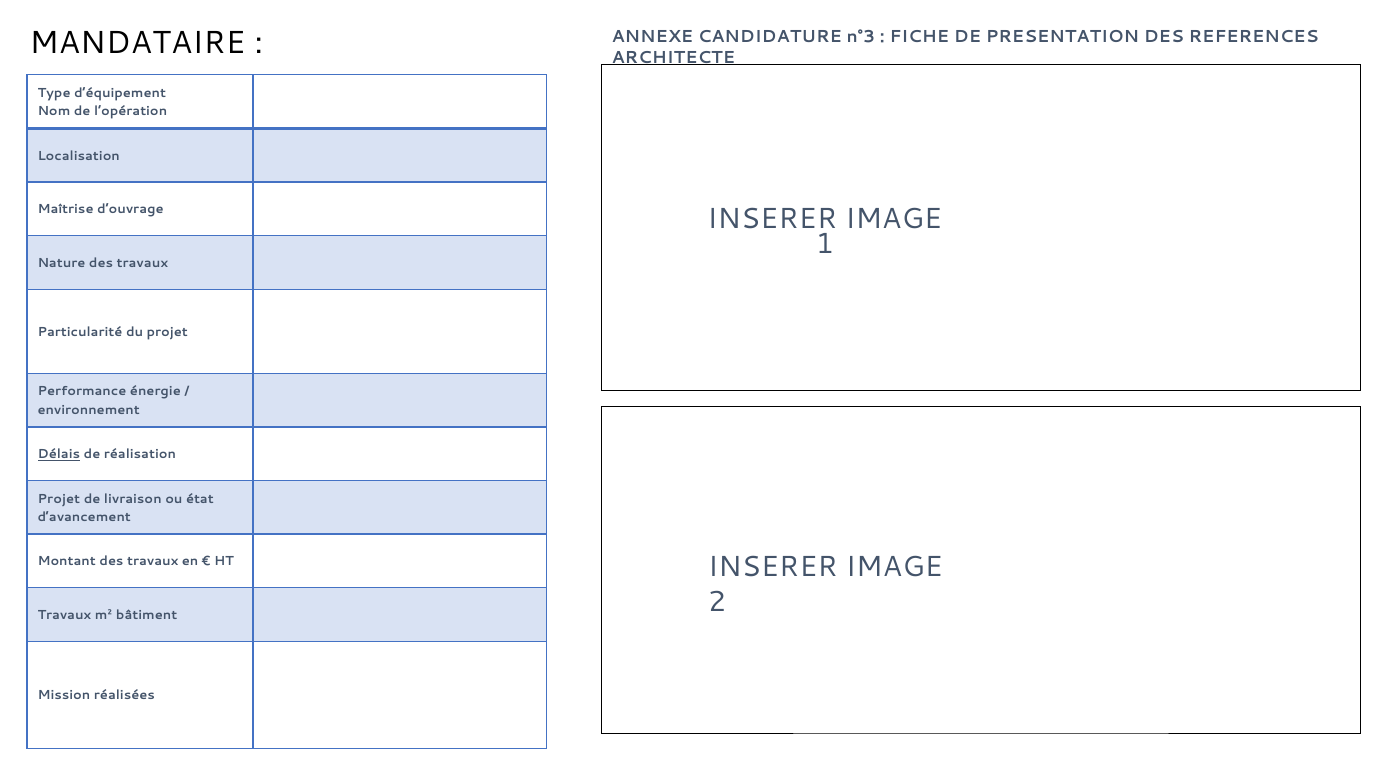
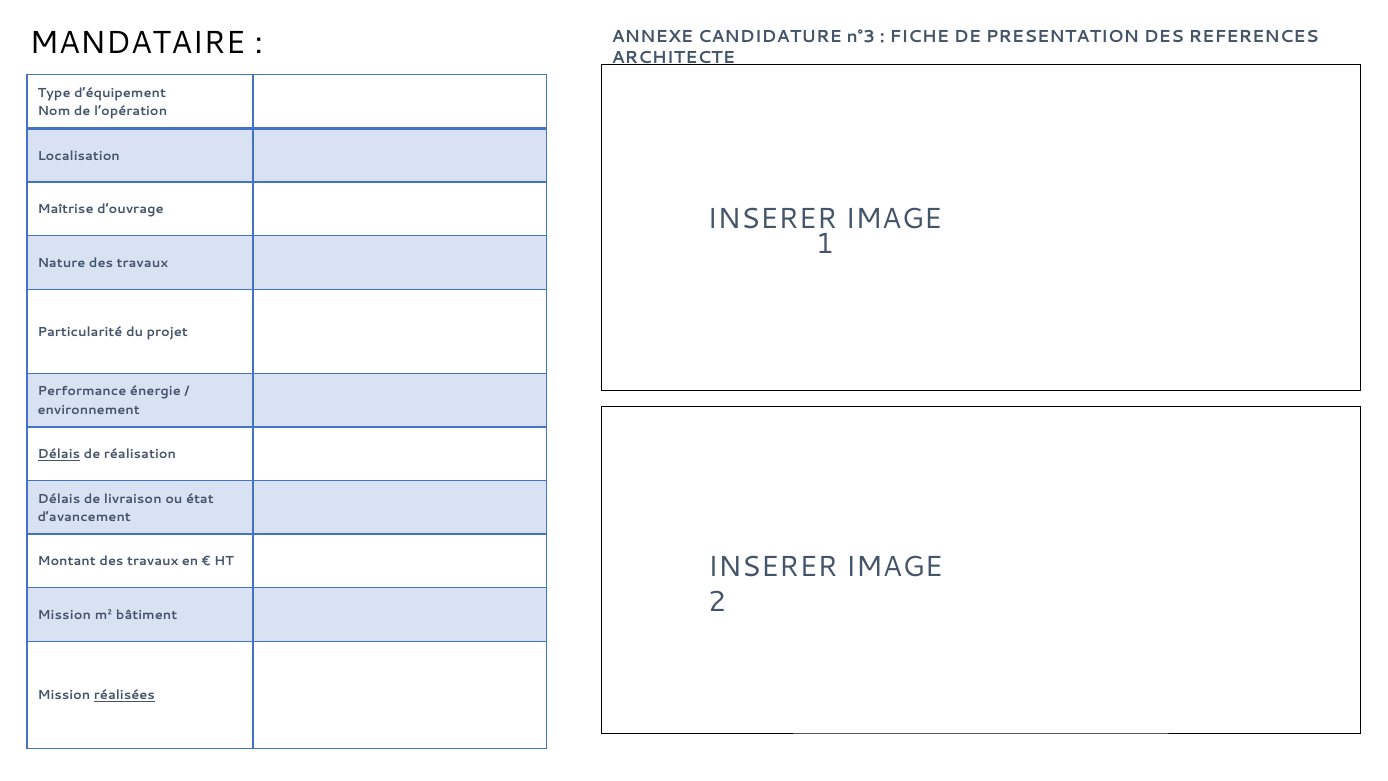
Projet: Projet -> Délais (59, 499)
Travaux: Travaux -> Mission (64, 615)
réalisées underline: none -> present (124, 695)
